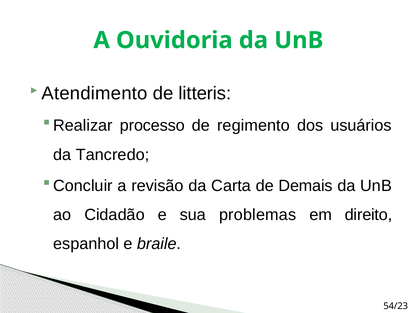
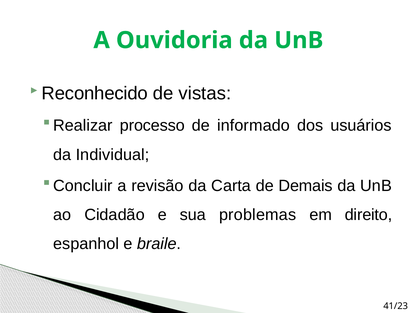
Atendimento: Atendimento -> Reconhecido (95, 93)
litteris: litteris -> vistas (205, 93)
regimento: regimento -> informado (254, 125)
Tancredo: Tancredo -> Individual (113, 155)
54/23: 54/23 -> 41/23 (396, 306)
